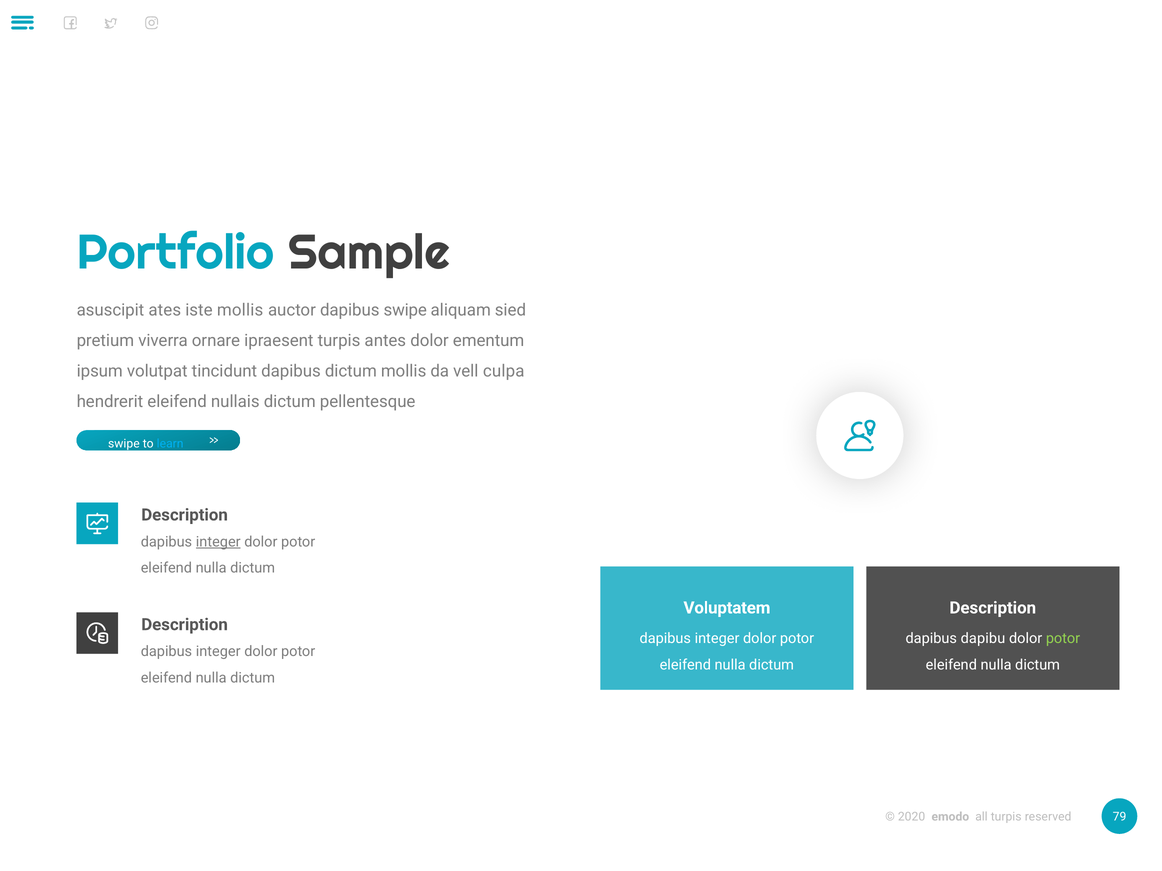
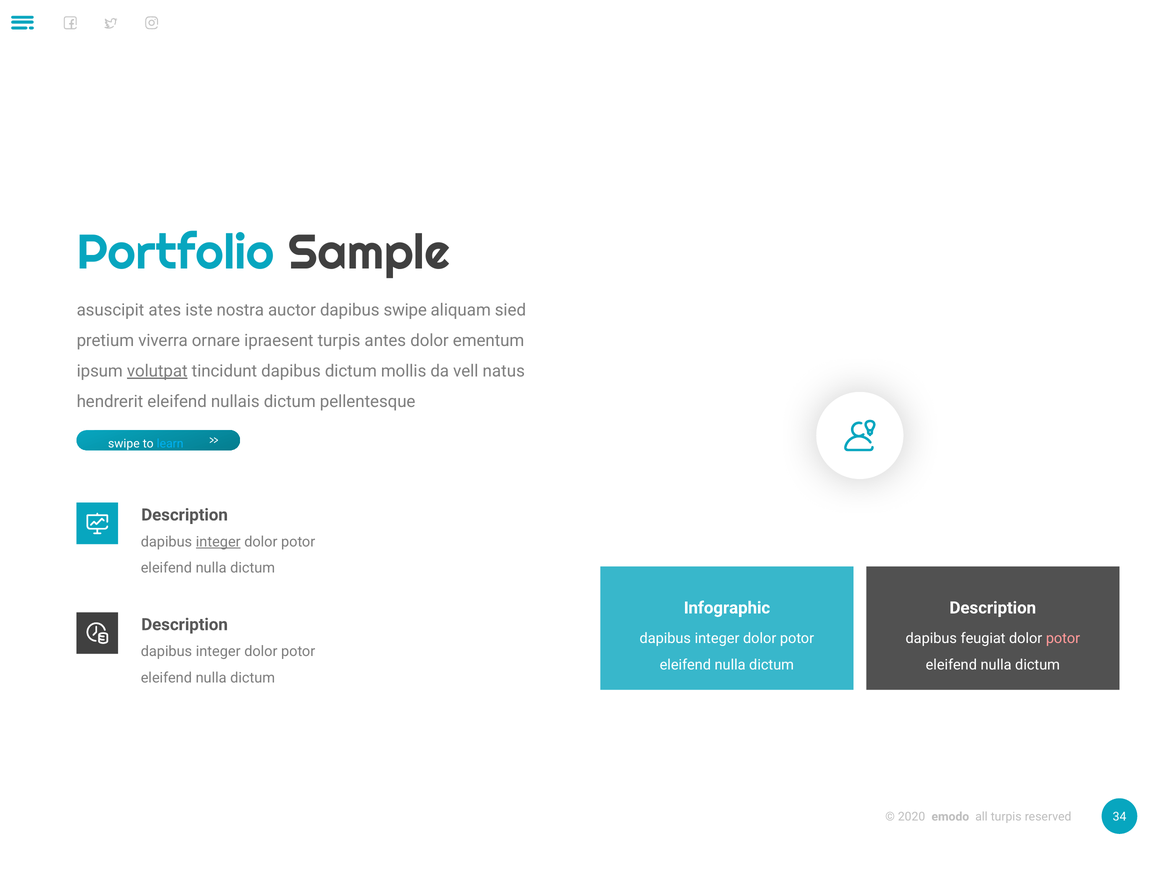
iste mollis: mollis -> nostra (240, 310)
volutpat underline: none -> present (157, 371)
culpa: culpa -> natus (504, 371)
Voluptatem: Voluptatem -> Infographic (727, 608)
dapibu: dapibu -> feugiat (983, 639)
potor colour: light green -> pink (1063, 639)
79: 79 -> 34 (1120, 817)
